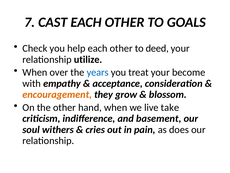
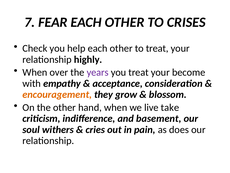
CAST: CAST -> FEAR (53, 22)
GOALS: GOALS -> CRISES (186, 22)
to deed: deed -> treat (157, 48)
utilize: utilize -> highly (88, 59)
years colour: blue -> purple (98, 72)
